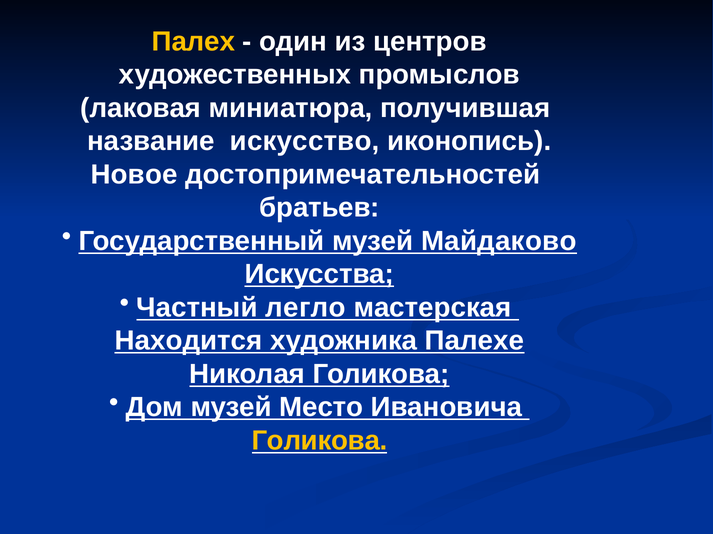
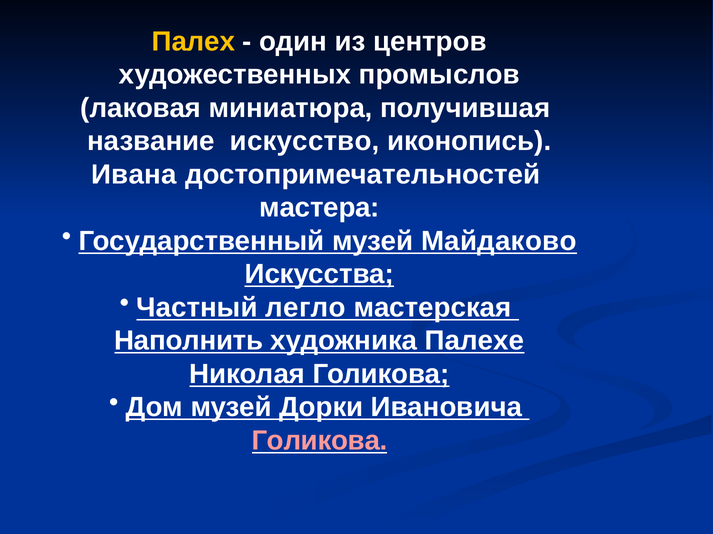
Новое: Новое -> Ивана (134, 175)
братьев: братьев -> мастера (320, 208)
Находится: Находится -> Наполнить (189, 341)
Место: Место -> Дорки (321, 408)
Голикова colour: yellow -> pink (320, 441)
